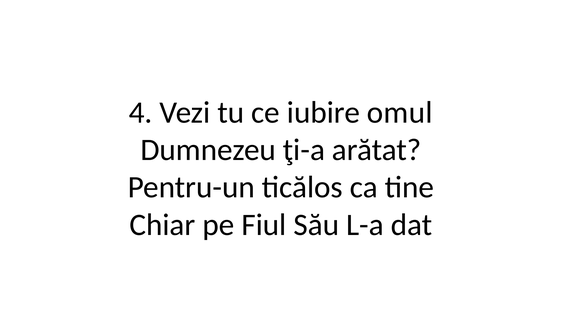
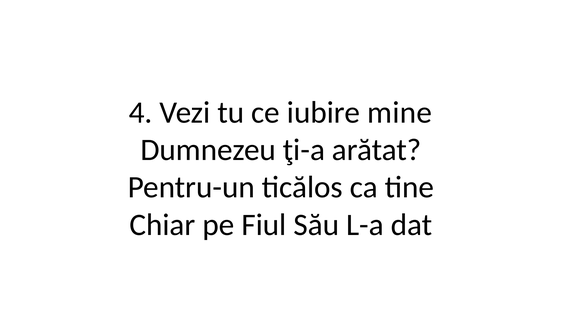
omul: omul -> mine (400, 112)
